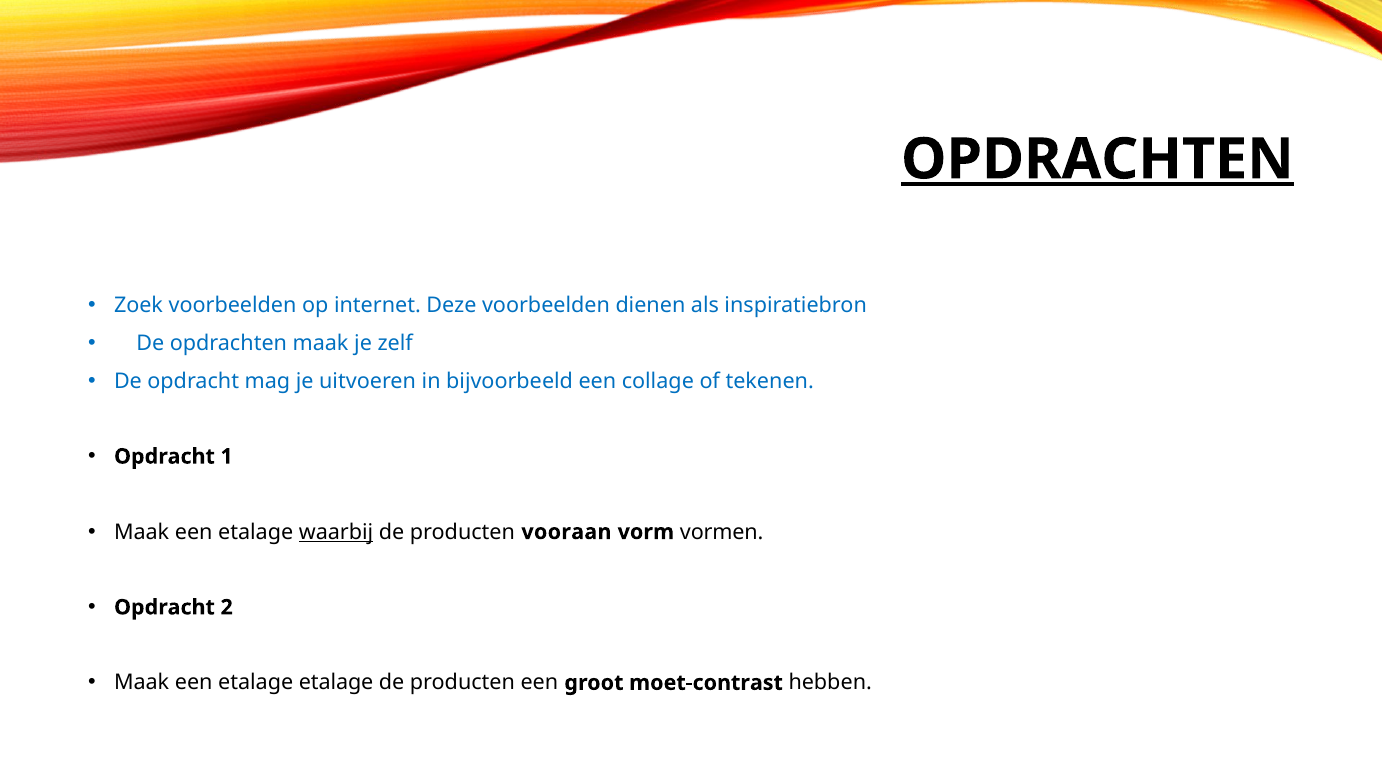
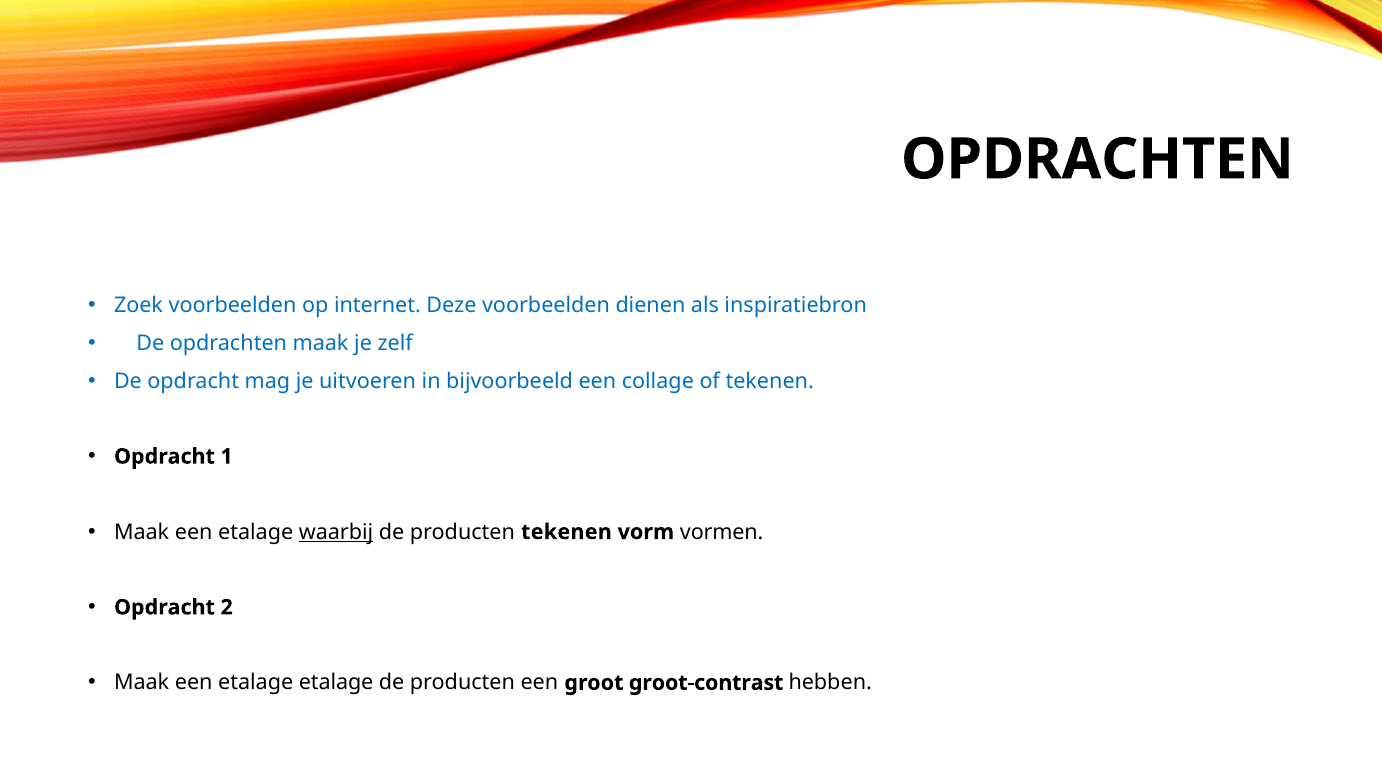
OPDRACHTEN underline: present -> none (1097, 160)
producten vooraan: vooraan -> tekenen (566, 532)
moet-contrast: moet-contrast -> groot-contrast (706, 683)
